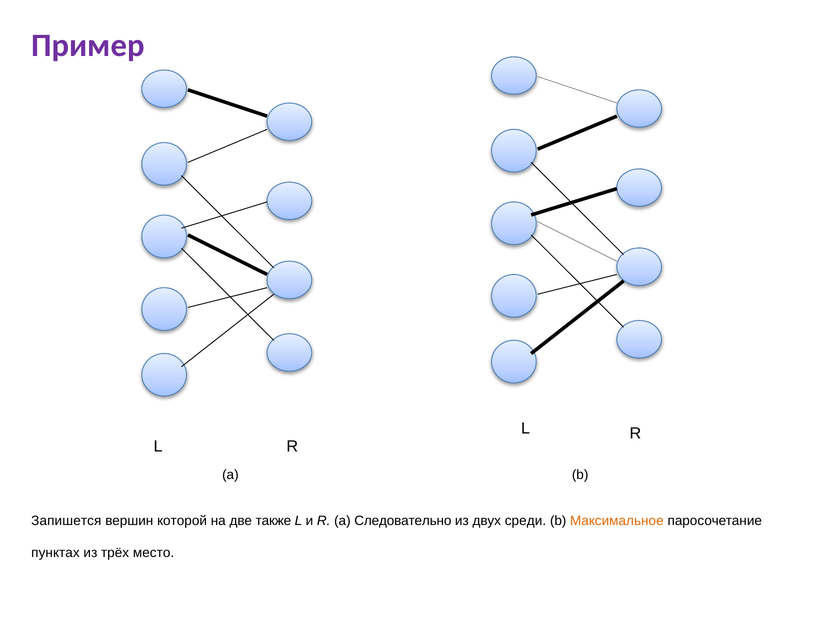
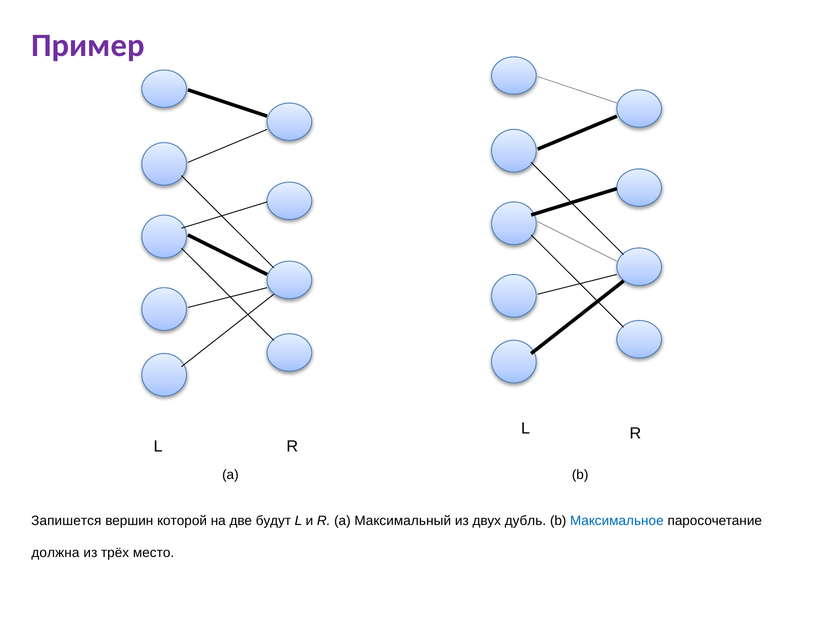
также: также -> будут (273, 521)
Следовательно: Следовательно -> Максимальный (403, 521)
среди: среди -> дубль (525, 521)
Максимальное colour: orange -> blue (617, 521)
пунктах: пунктах -> должна (55, 553)
